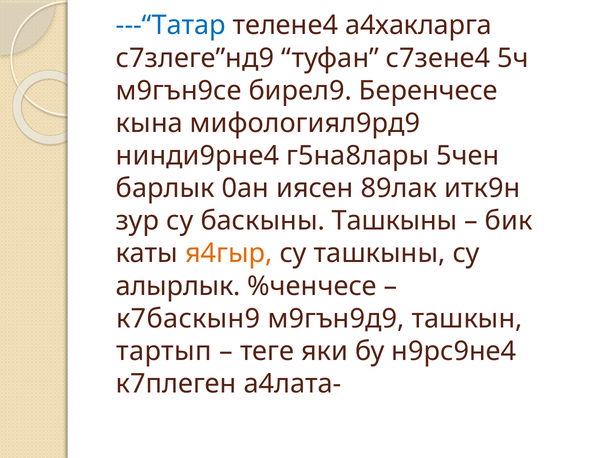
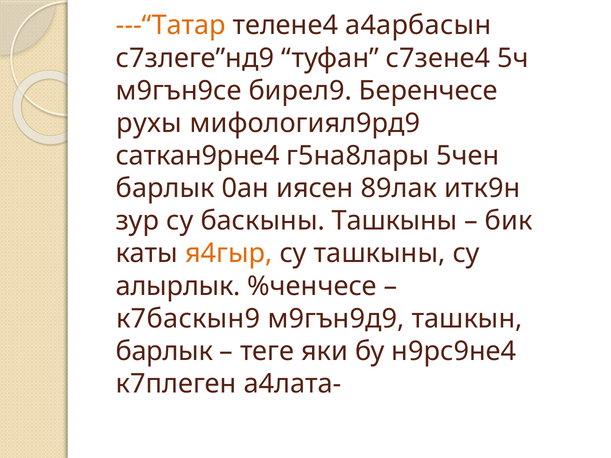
---“Татар colour: blue -> orange (171, 25)
а4хакларга: а4хакларга -> а4арбасын (418, 25)
кына: кына -> рухы (149, 123)
нинди9рне4: нинди9рне4 -> саткан9рне4 (198, 156)
тартып: тартып -> барлык (164, 351)
